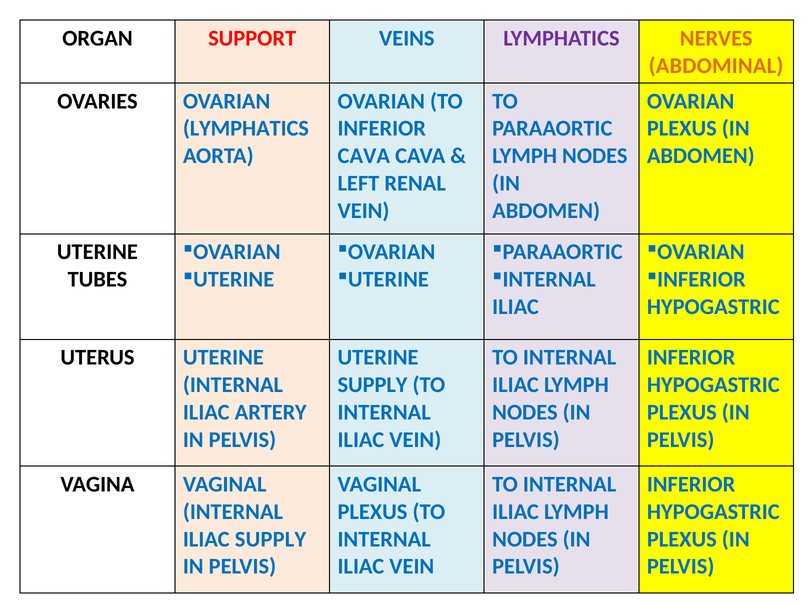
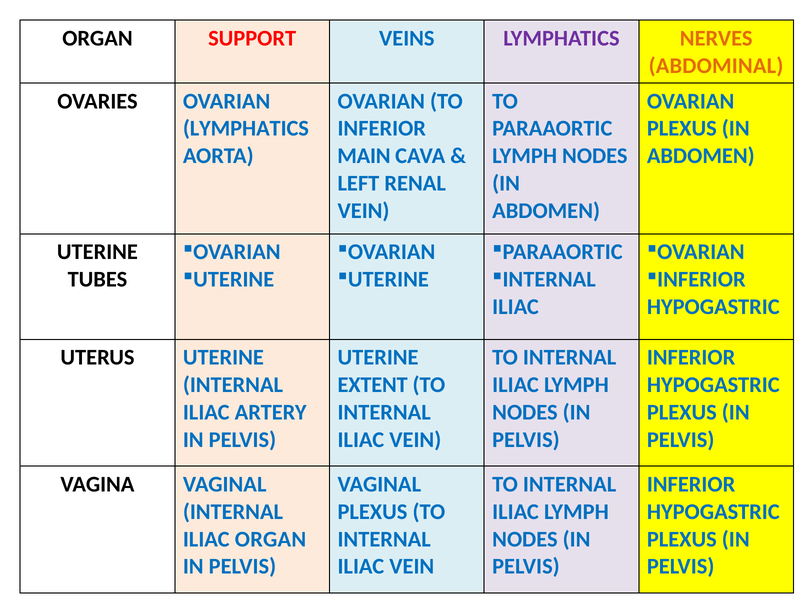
CAVA: CAVA -> MAIN (364, 156)
SUPPLY: SUPPLY -> EXTENT (373, 385)
ILIAC SUPPLY: SUPPLY -> ORGAN (271, 539)
